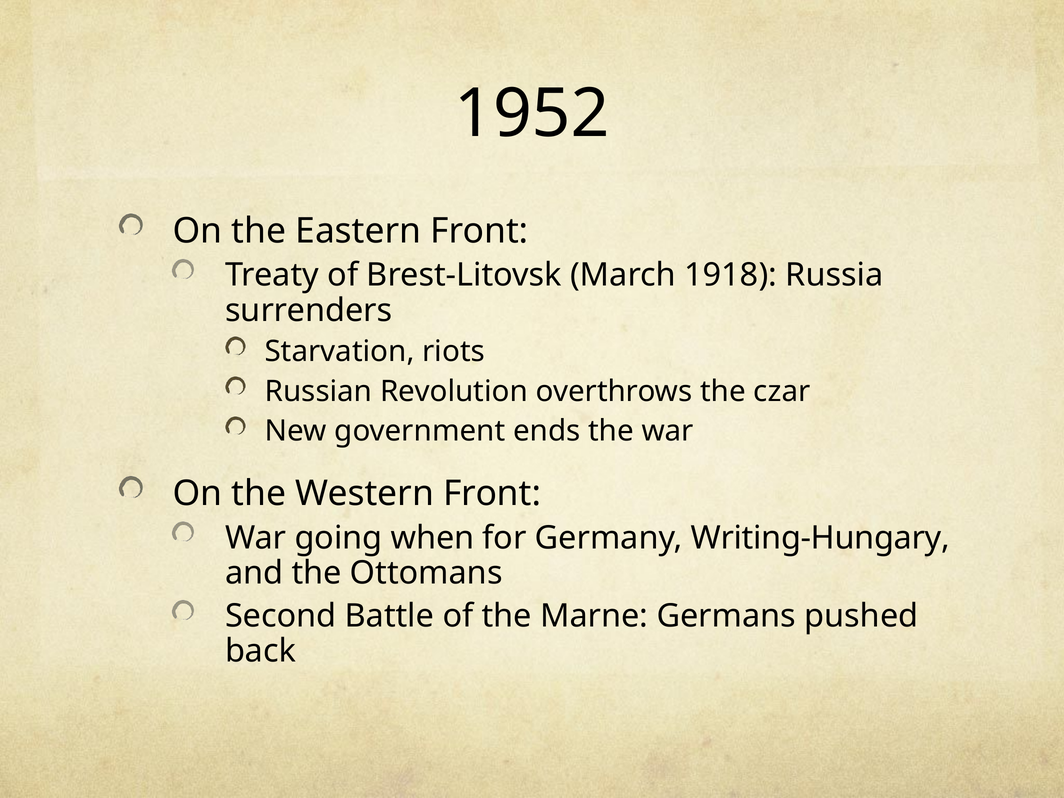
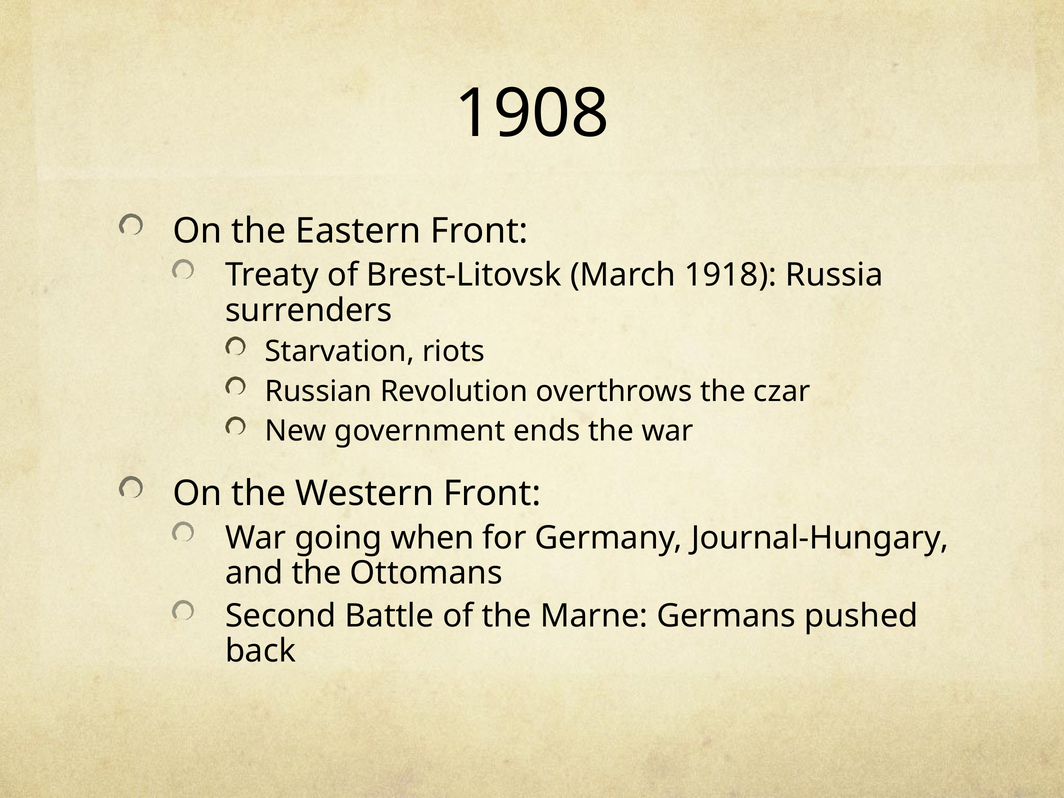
1952: 1952 -> 1908 (532, 114)
Writing-Hungary: Writing-Hungary -> Journal-Hungary (820, 538)
